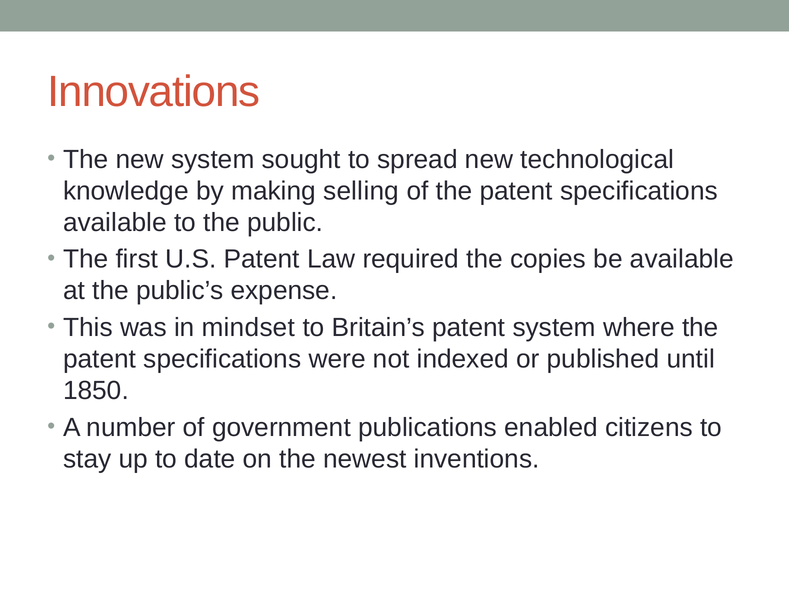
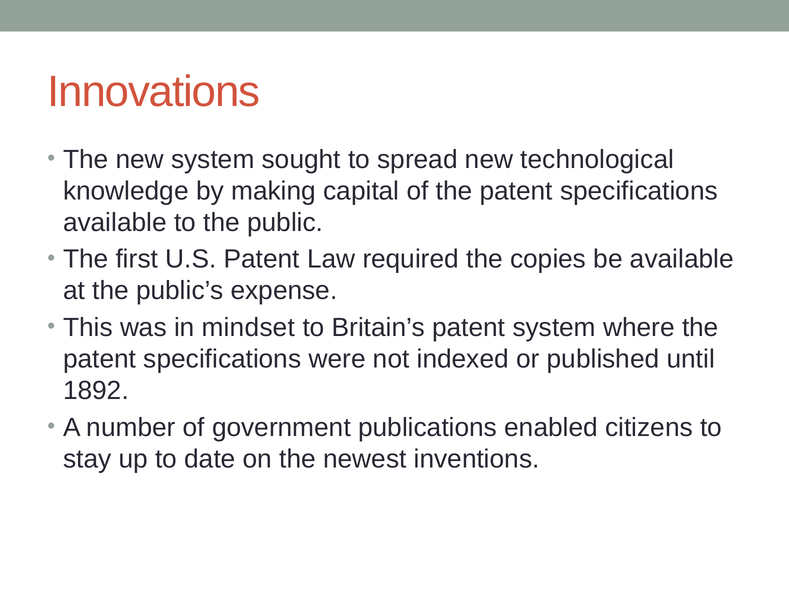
selling: selling -> capital (361, 191)
1850: 1850 -> 1892 (96, 391)
